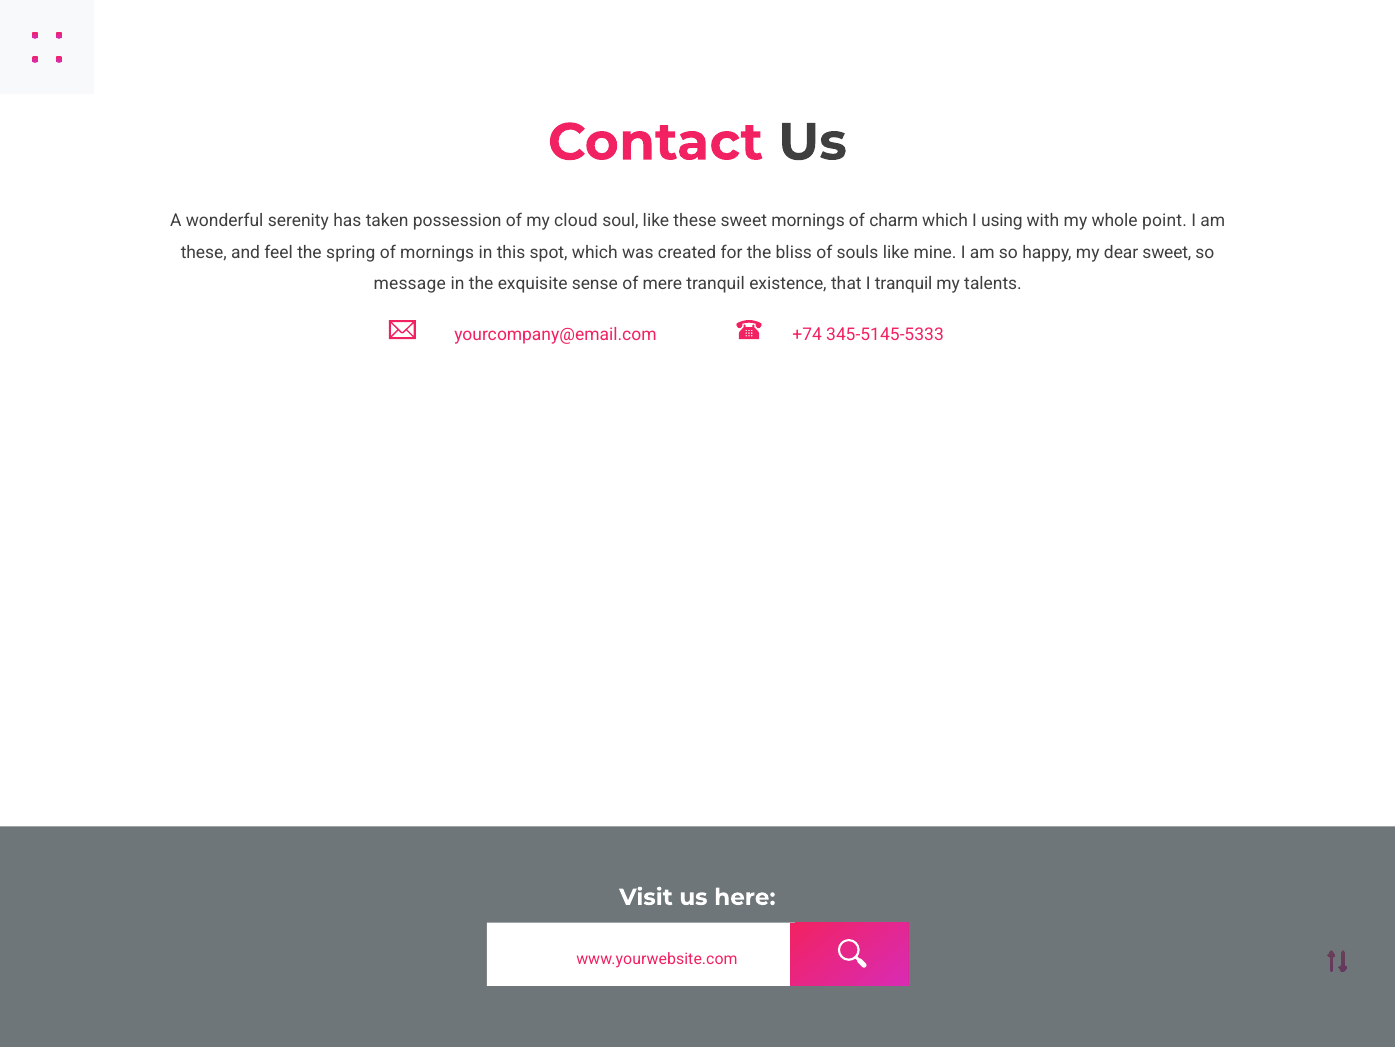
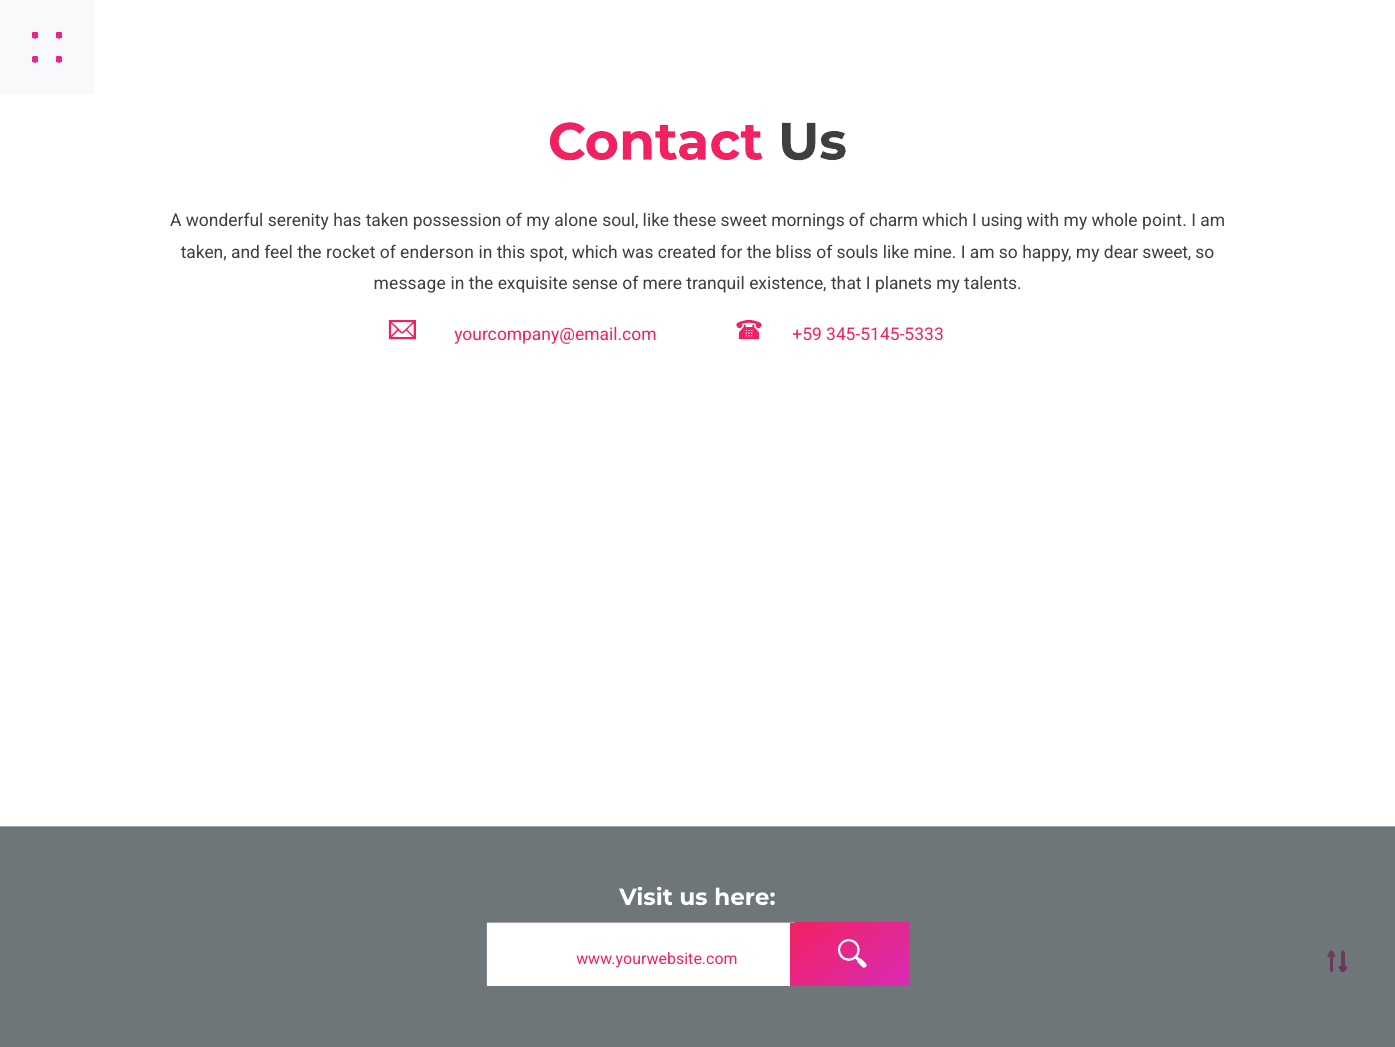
cloud: cloud -> alone (576, 221)
these: these -> taken (204, 253)
spring: spring -> rocket (351, 253)
of mornings: mornings -> enderson (437, 253)
I tranquil: tranquil -> planets (904, 284)
+74: +74 -> +59 (807, 334)
